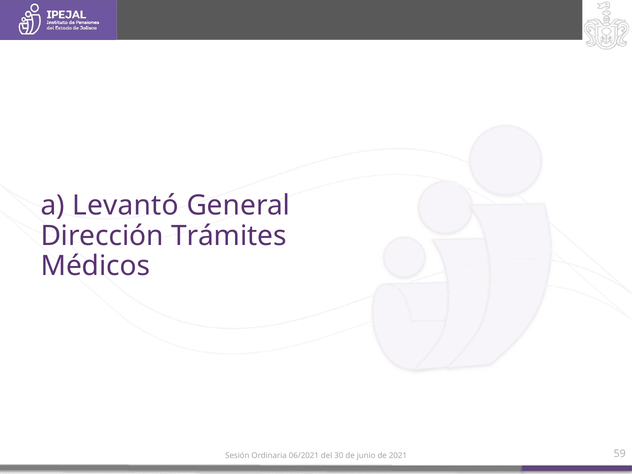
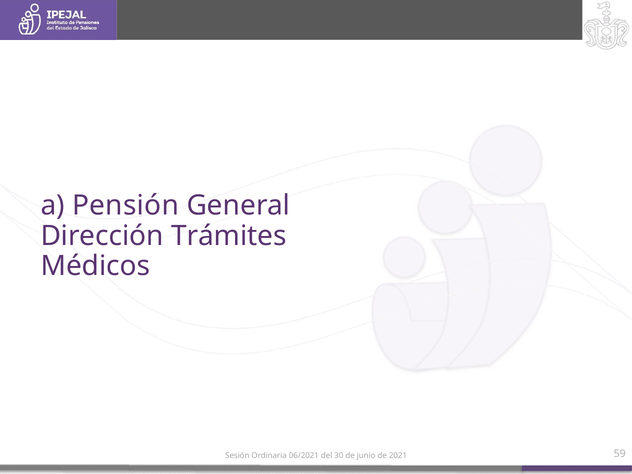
Levantó: Levantó -> Pensión (126, 206)
